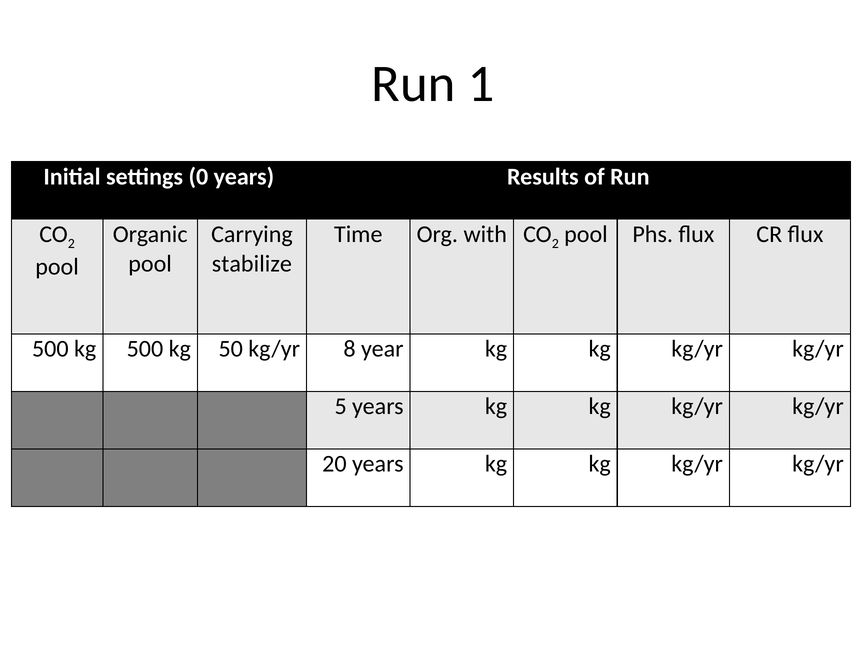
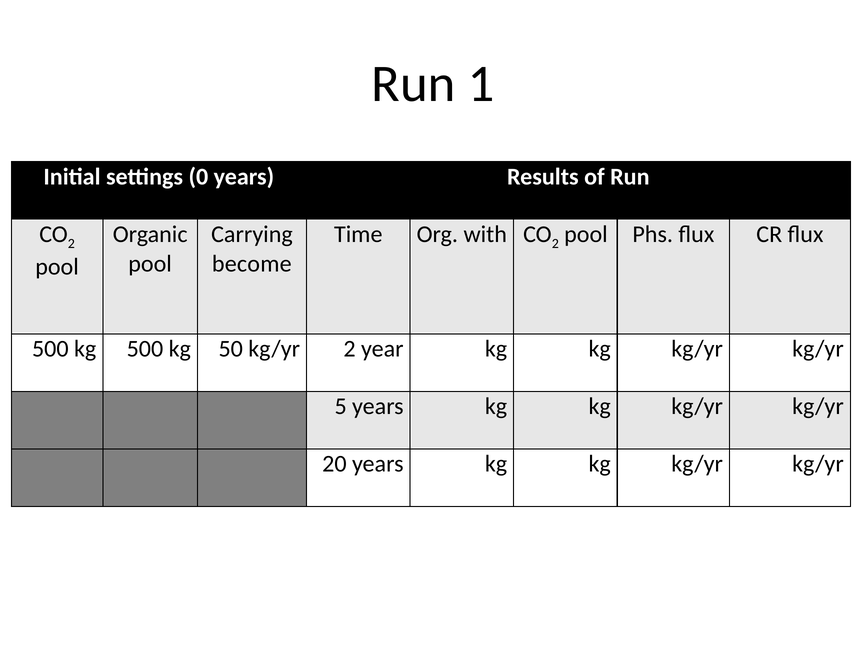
stabilize: stabilize -> become (252, 264)
kg/yr 8: 8 -> 2 (350, 349)
